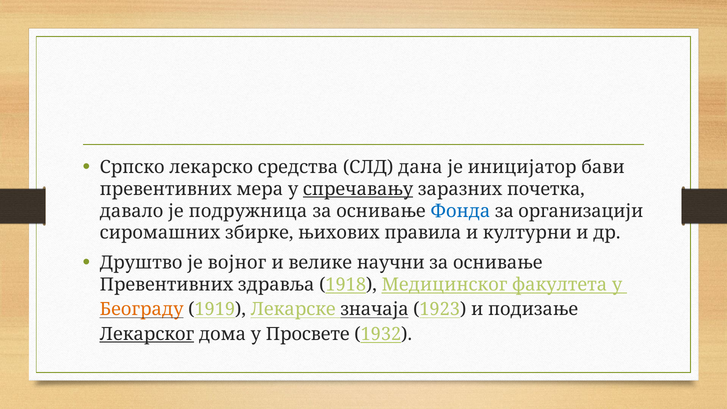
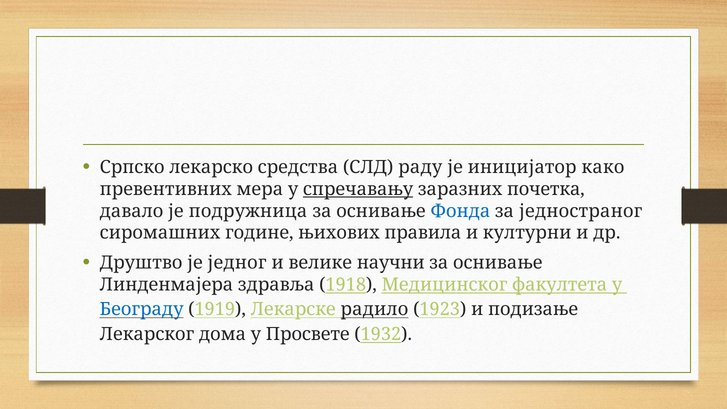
дана: дана -> раду (420, 167)
бави: бави -> како (603, 167)
организацији: организацији -> једностраног (581, 211)
збирке: збирке -> године (259, 233)
војног: војног -> једног (237, 263)
Превентивних: Превентивних -> Линденмајера (166, 285)
Београду colour: orange -> blue (142, 309)
значаја: значаја -> радило (374, 309)
Лекарског underline: present -> none (147, 334)
